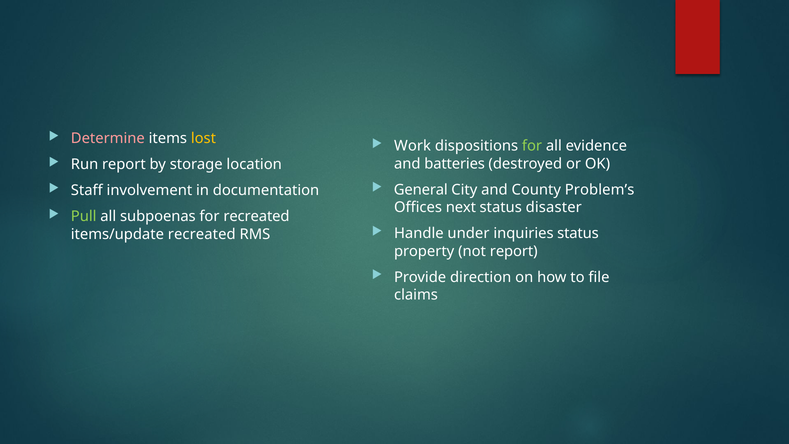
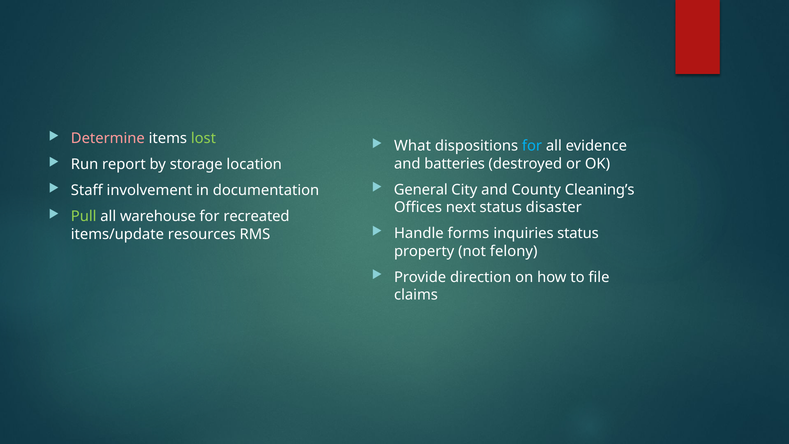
lost colour: yellow -> light green (203, 138)
Work: Work -> What (413, 146)
for colour: light green -> light blue (532, 146)
Problem’s: Problem’s -> Cleaning’s (600, 190)
subpoenas: subpoenas -> warehouse (158, 216)
under: under -> forms (468, 233)
items/update recreated: recreated -> resources (202, 234)
not report: report -> felony (514, 251)
